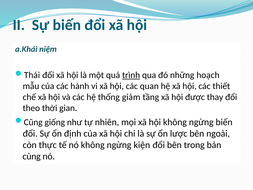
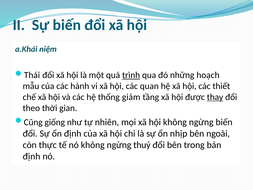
thay underline: none -> present (215, 97)
lược: lược -> nhịp (179, 133)
kiện: kiện -> thuỷ (142, 145)
cùng: cùng -> định (32, 156)
